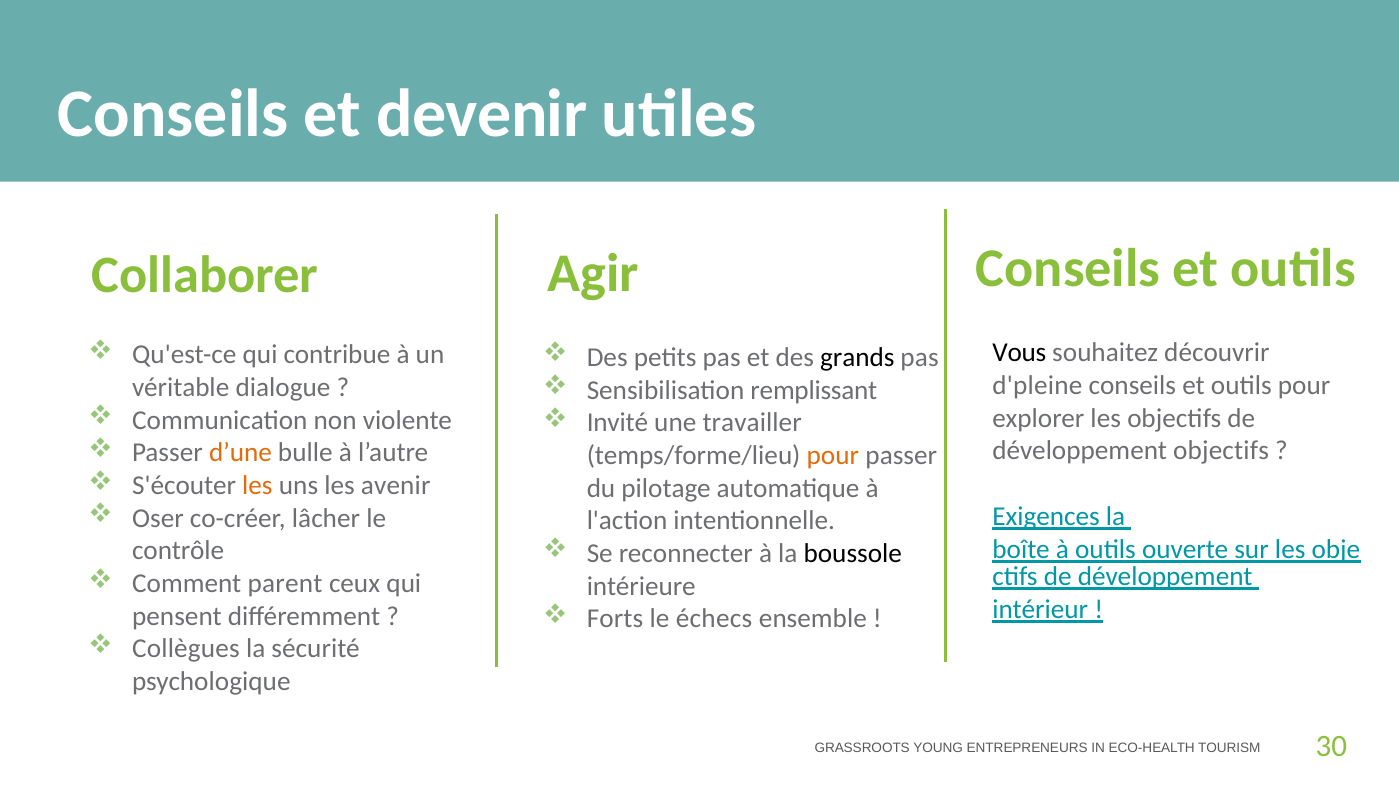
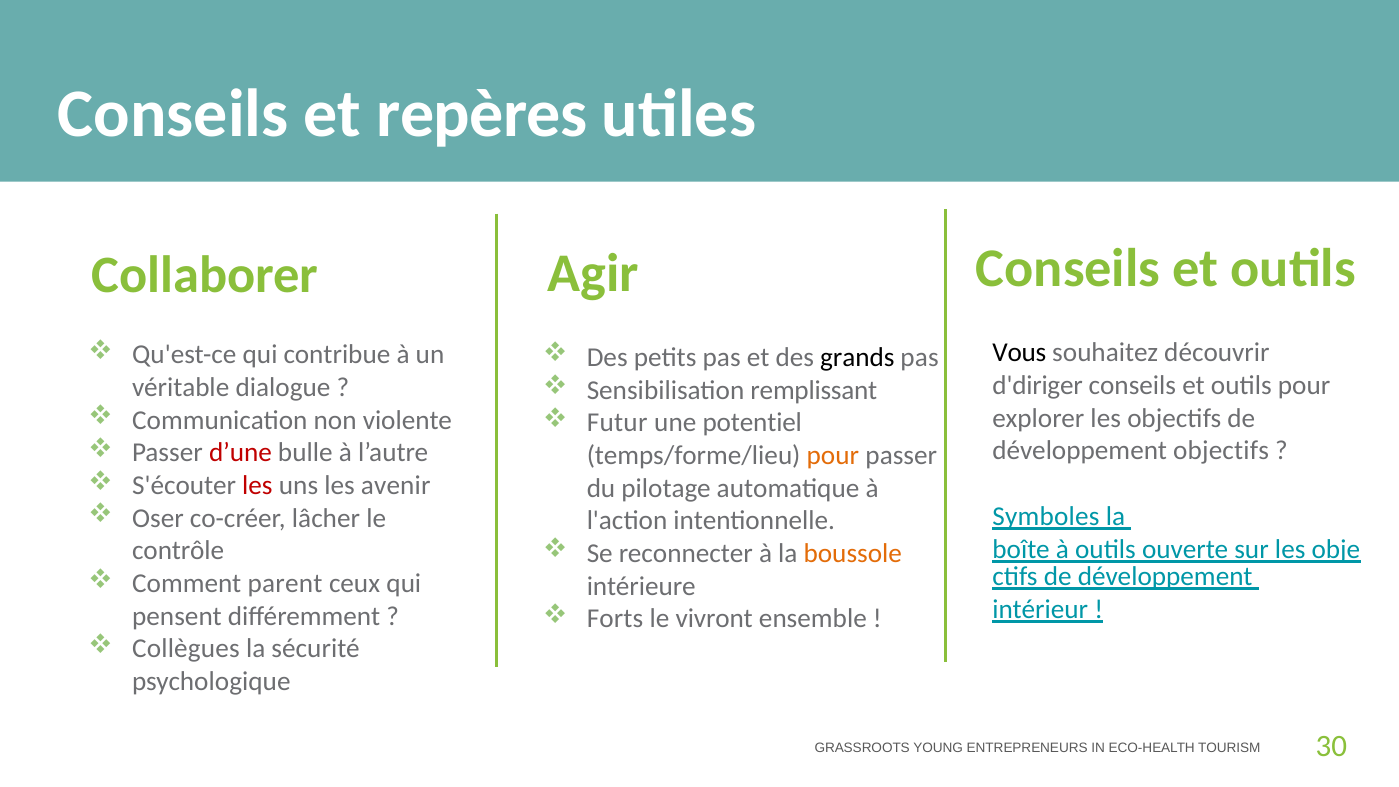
devenir: devenir -> repères (482, 114)
d'pleine: d'pleine -> d'diriger (1038, 386)
Invité: Invité -> Futur (617, 423)
travailler: travailler -> potentiel (752, 423)
d’une colour: orange -> red (240, 453)
les colour: orange -> red (257, 486)
Exigences: Exigences -> Symboles (1046, 516)
boussole colour: black -> orange (853, 553)
échecs: échecs -> vivront (714, 619)
